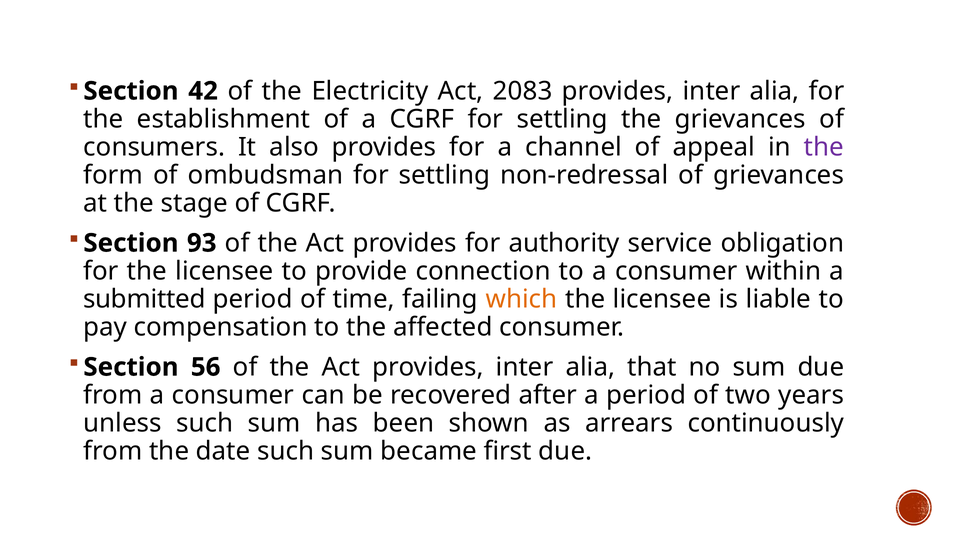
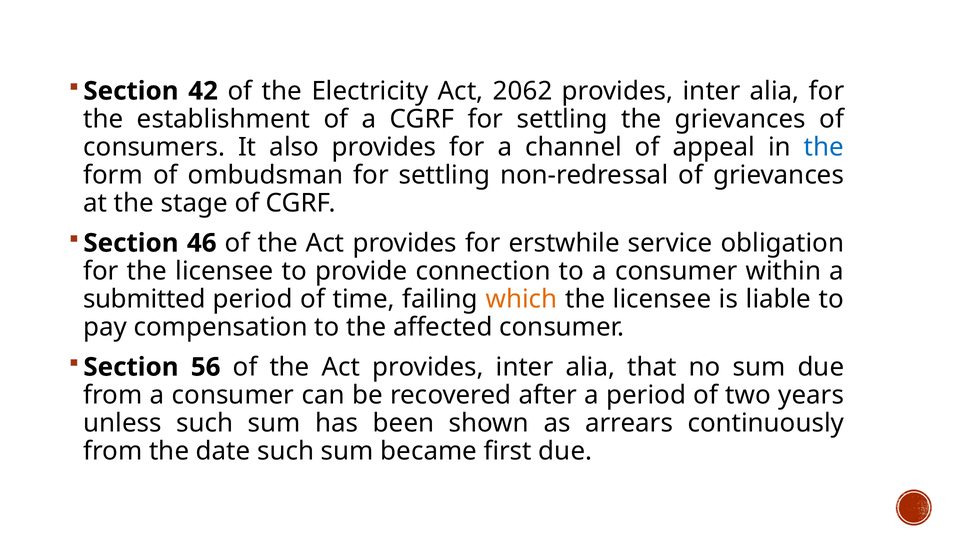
2083: 2083 -> 2062 (523, 91)
the colour: purple -> blue (824, 147)
93: 93 -> 46 (202, 243)
authority: authority -> erstwhile (564, 243)
